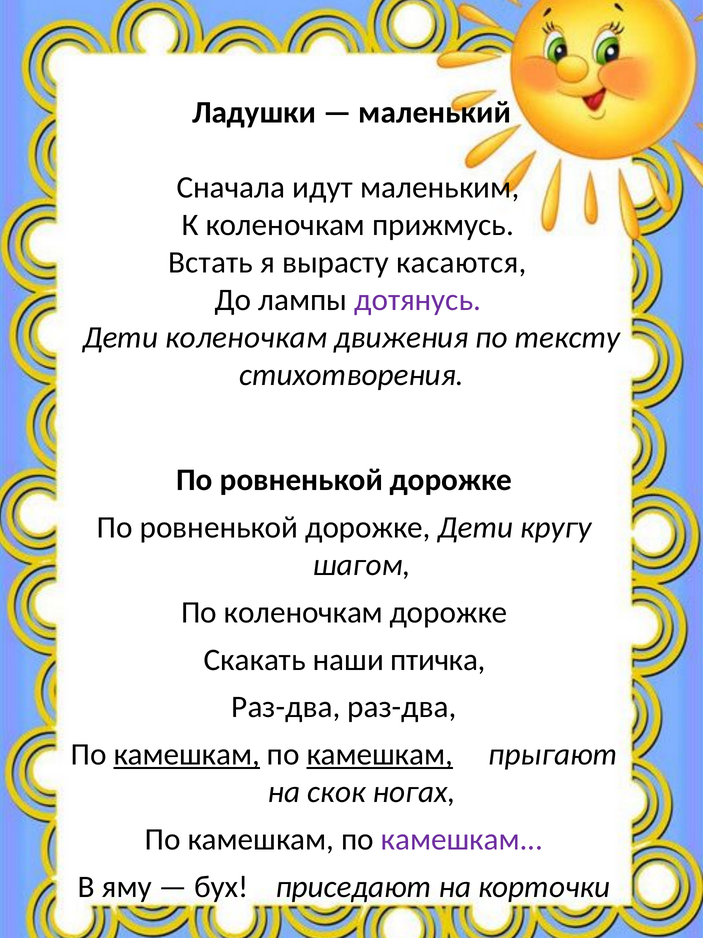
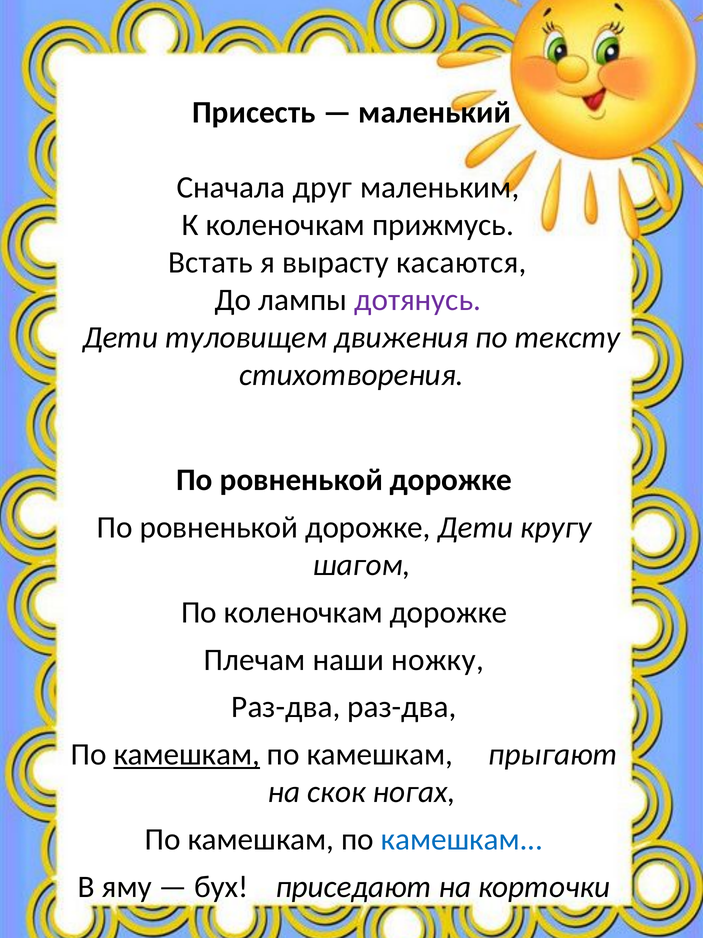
Ладушки: Ладушки -> Присесть (254, 112)
идут: идут -> друг (322, 187)
Дети коленочкам: коленочкам -> туловищем (246, 337)
Скакать: Скакать -> Плечам (255, 659)
птичка: птичка -> ножку (438, 659)
камешкам underline: present -> none (380, 754)
камешкам colour: purple -> blue (462, 839)
